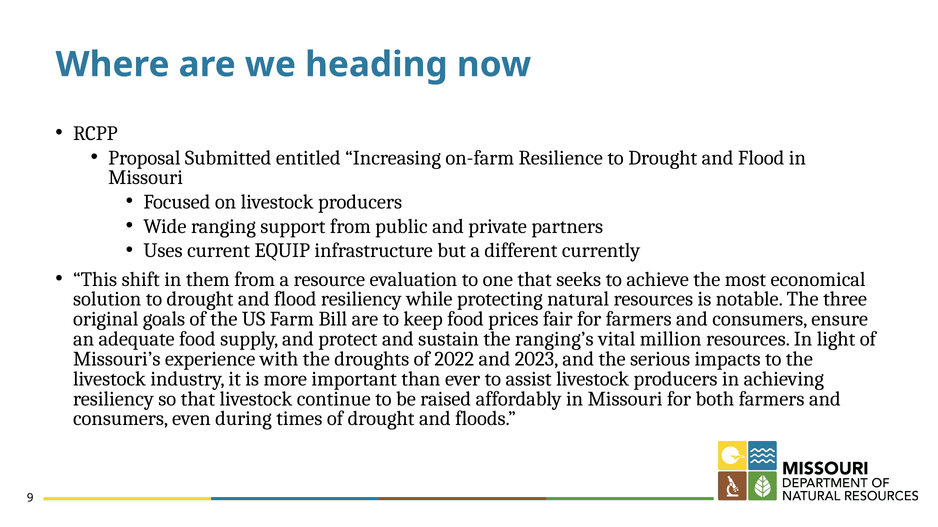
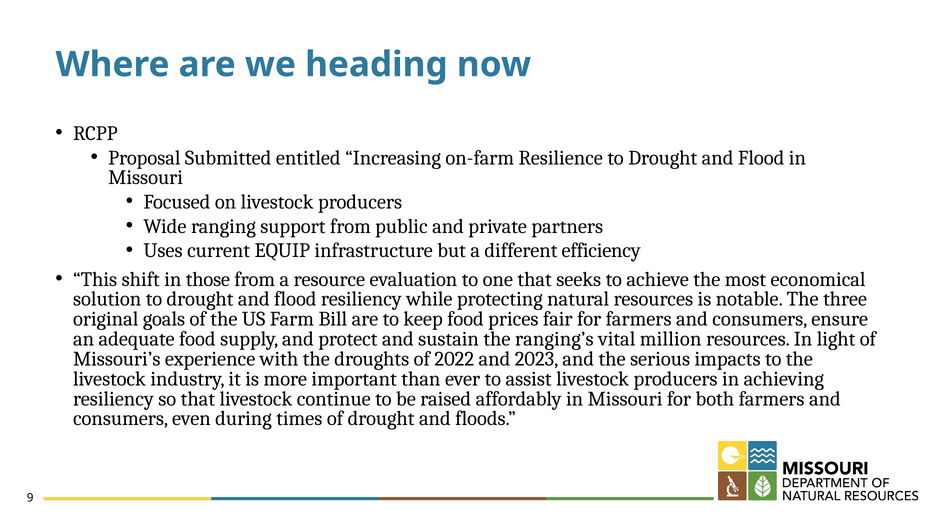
currently: currently -> efficiency (601, 251)
them: them -> those (208, 280)
